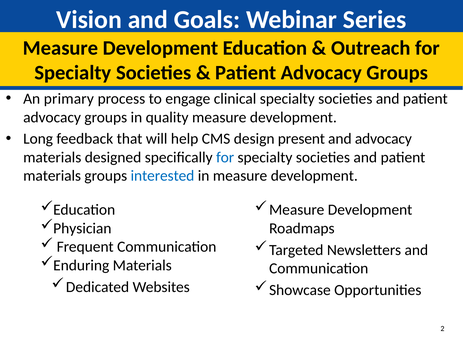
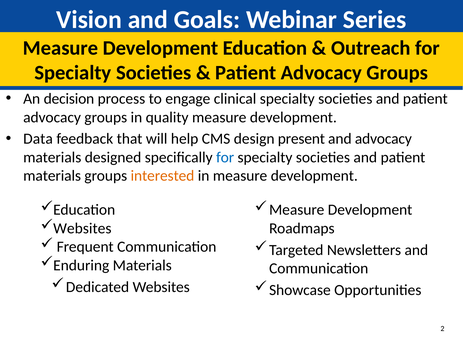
primary: primary -> decision (69, 99)
Long: Long -> Data (38, 139)
interested colour: blue -> orange (162, 176)
Physician: Physician -> Websites (82, 229)
